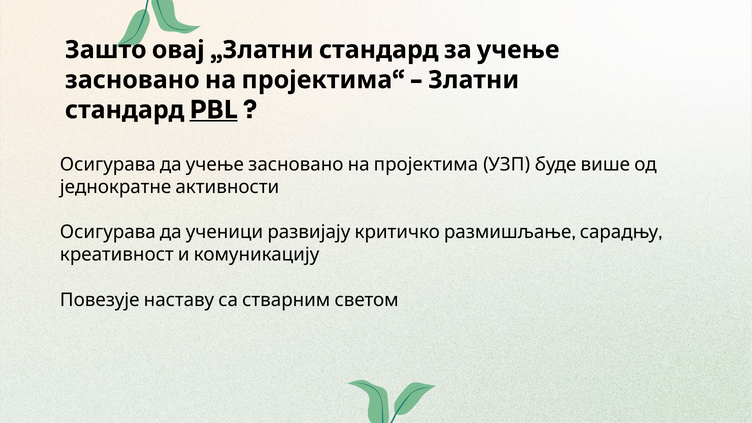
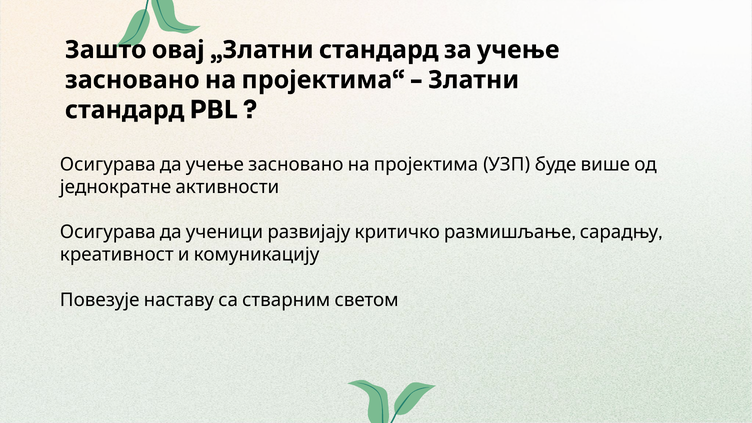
PBL underline: present -> none (214, 110)
